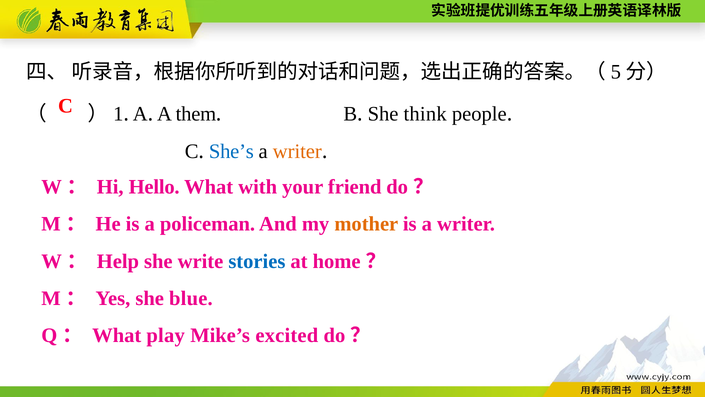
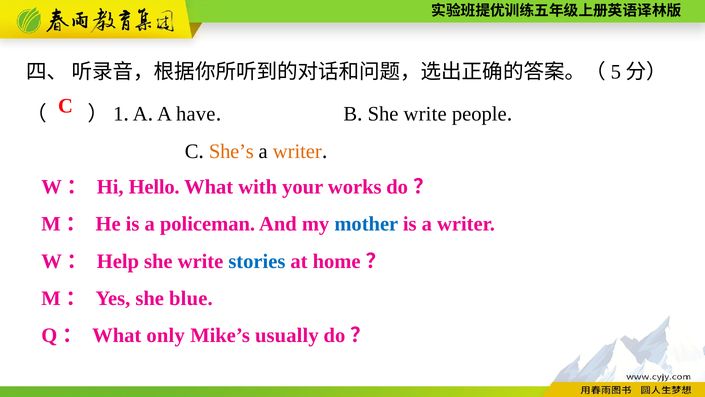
them: them -> have (196, 114)
think: think -> write (425, 114)
She’s colour: blue -> orange (231, 151)
friend: friend -> works (355, 187)
mother colour: orange -> blue (366, 224)
play: play -> only (166, 335)
excited: excited -> usually (287, 335)
